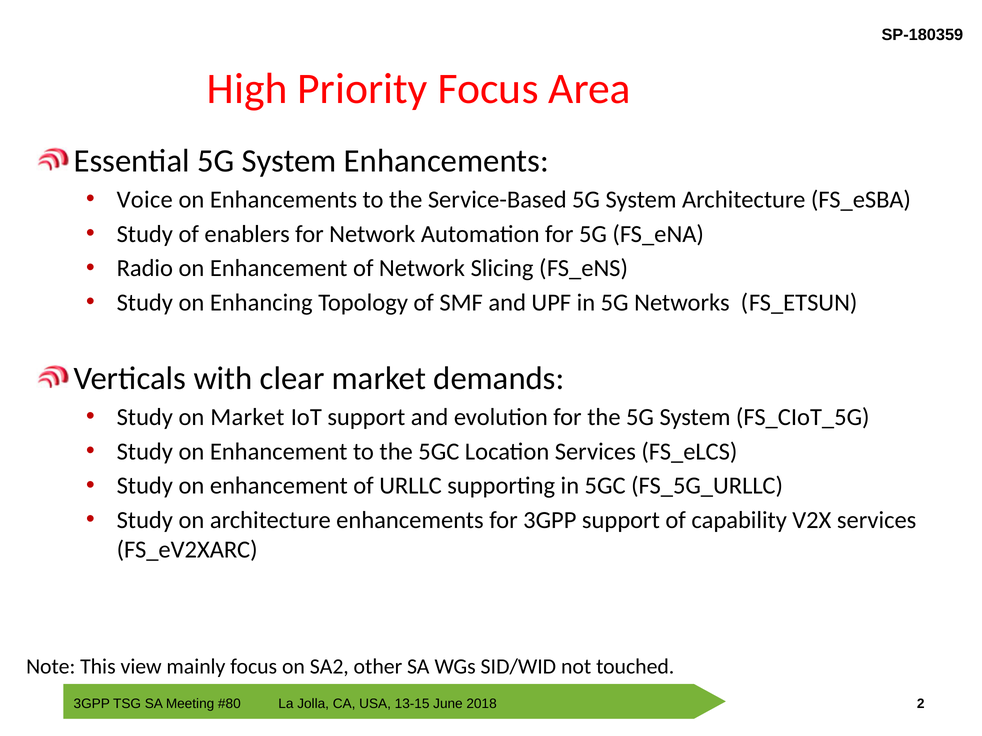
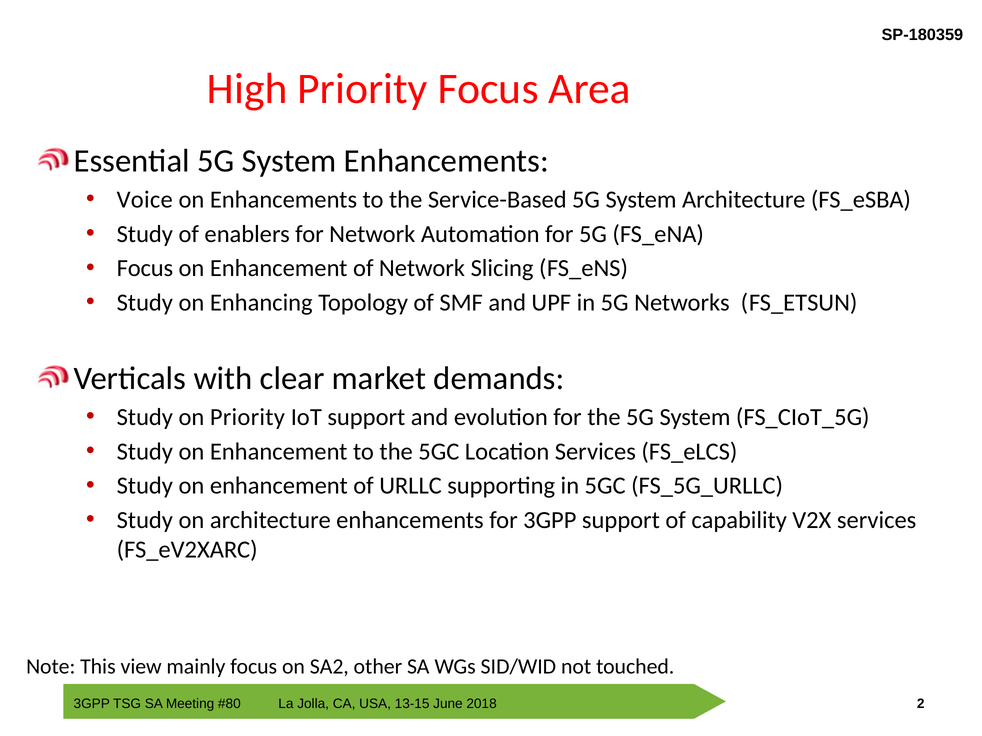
Radio: Radio -> Focus (145, 268)
on Market: Market -> Priority (247, 417)
